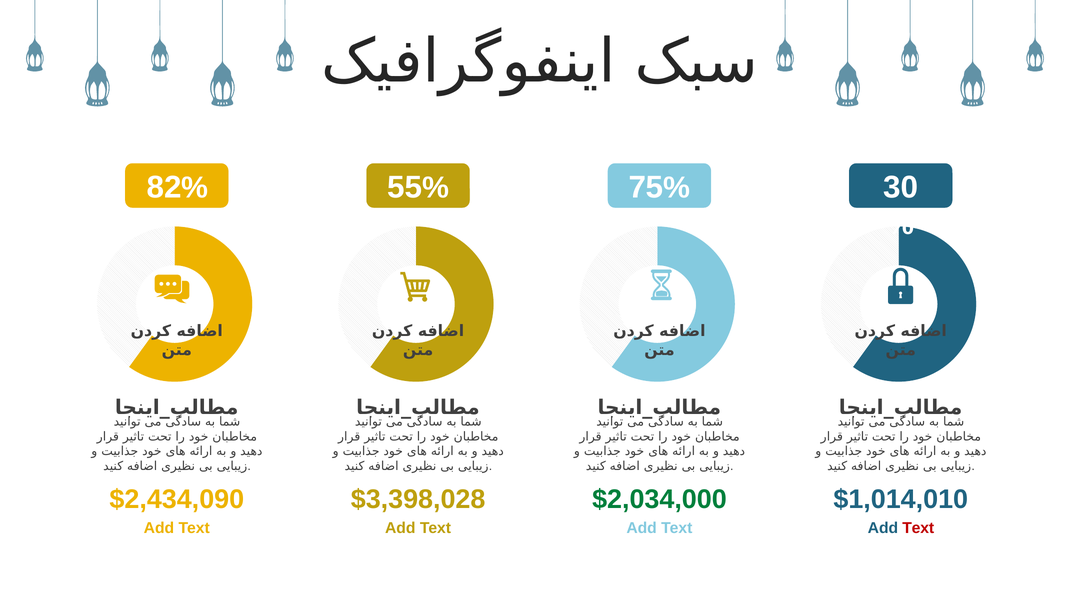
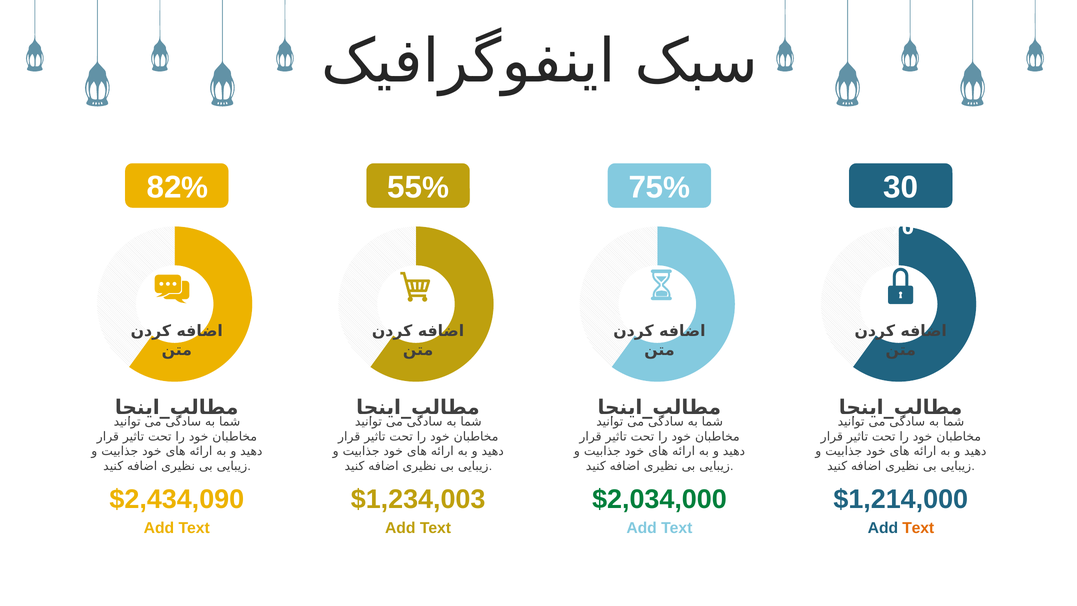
$3,398,028: $3,398,028 -> $1,234,003 (418, 499)
$1,014,010: $1,014,010 -> $1,214,000 (901, 499)
Text colour: red -> orange (918, 528)
